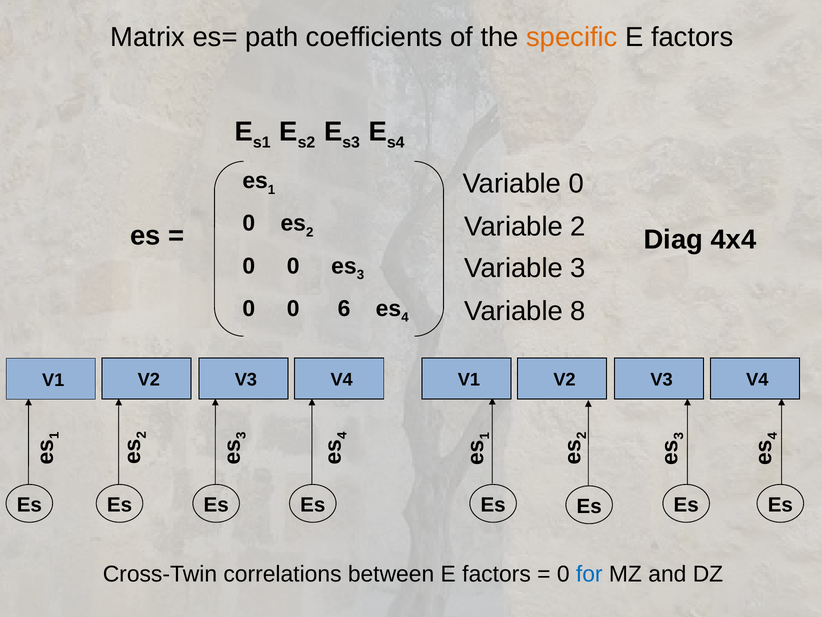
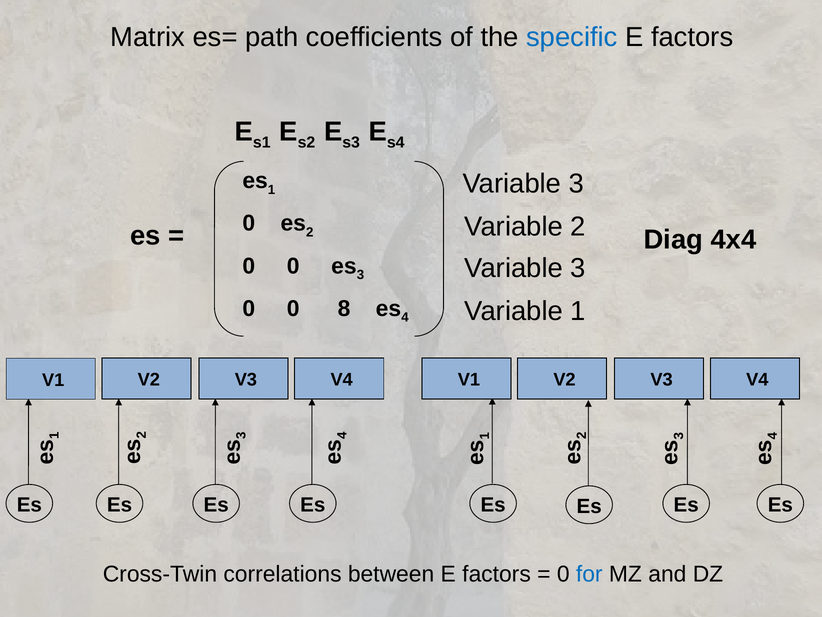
specific colour: orange -> blue (572, 37)
0: 0 -> 3 (576, 184)
6: 6 -> 8 (344, 308)
Variable 8: 8 -> 1 (578, 311)
